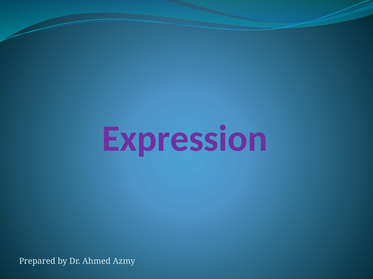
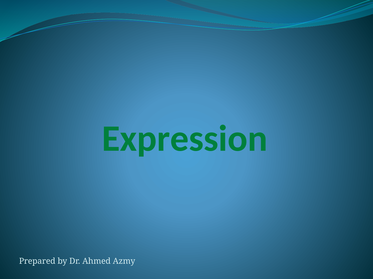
Expression colour: purple -> green (185, 139)
